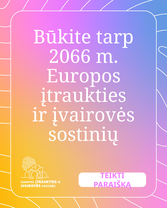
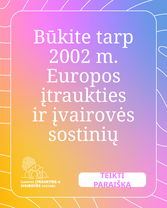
2066: 2066 -> 2002 (70, 57)
